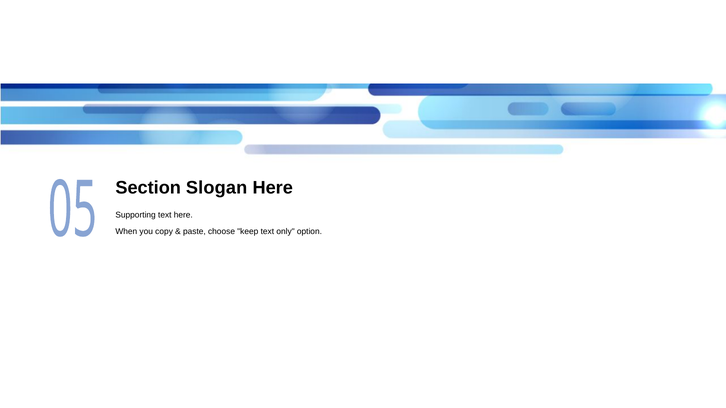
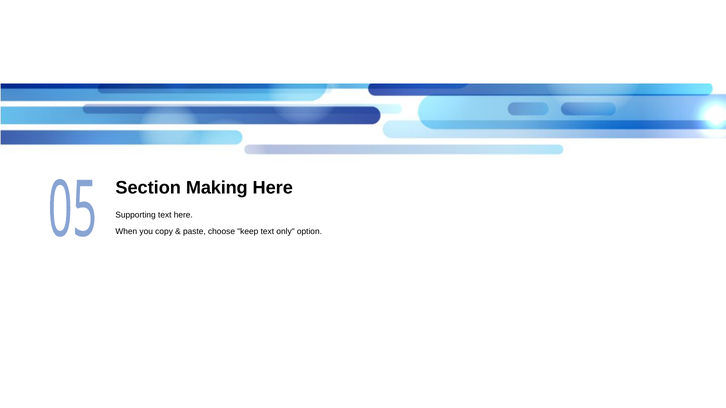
Slogan: Slogan -> Making (217, 188)
